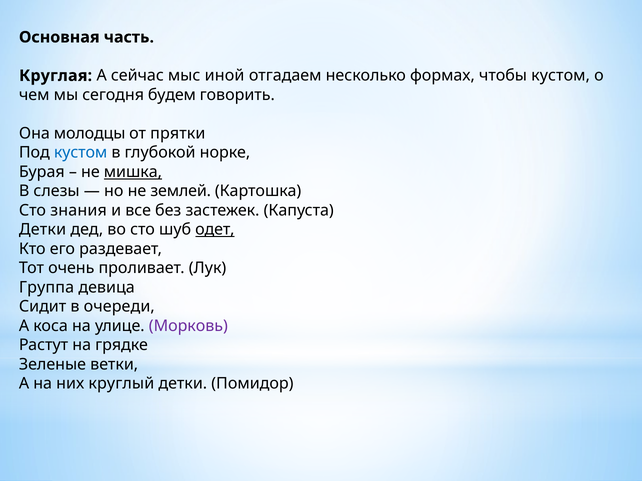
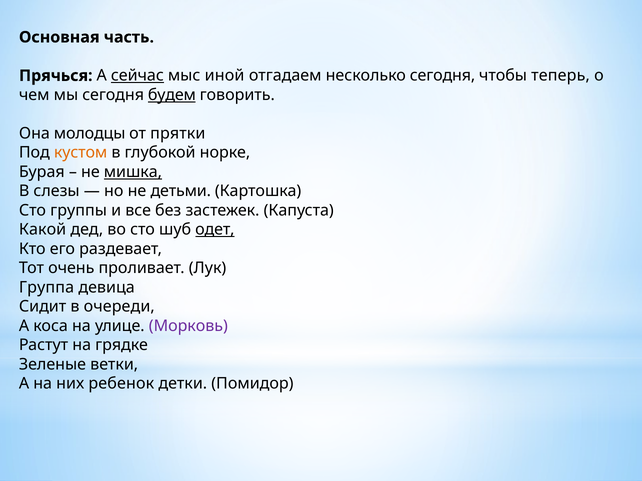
Круглая: Круглая -> Прячься (56, 76)
сейчас underline: none -> present (137, 76)
несколько формах: формах -> сегодня (443, 76)
чтобы кустом: кустом -> теперь (561, 76)
будем underline: none -> present (172, 95)
кустом colour: blue -> orange (81, 153)
землей: землей -> детьми (181, 191)
знания: знания -> группы (79, 211)
Детки: Детки -> Какой (43, 230)
круглый: круглый -> ребенок (121, 384)
